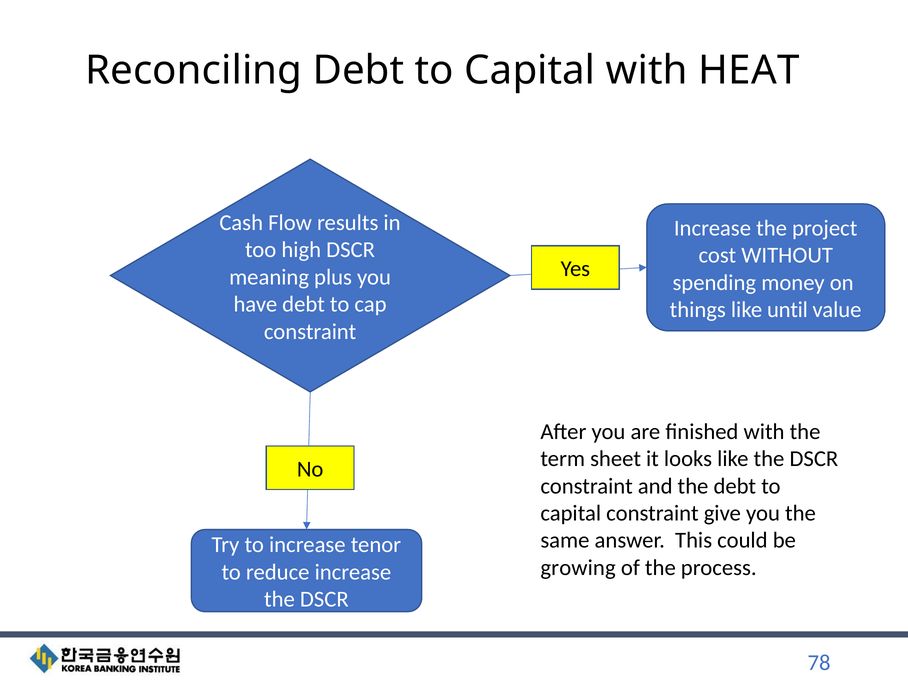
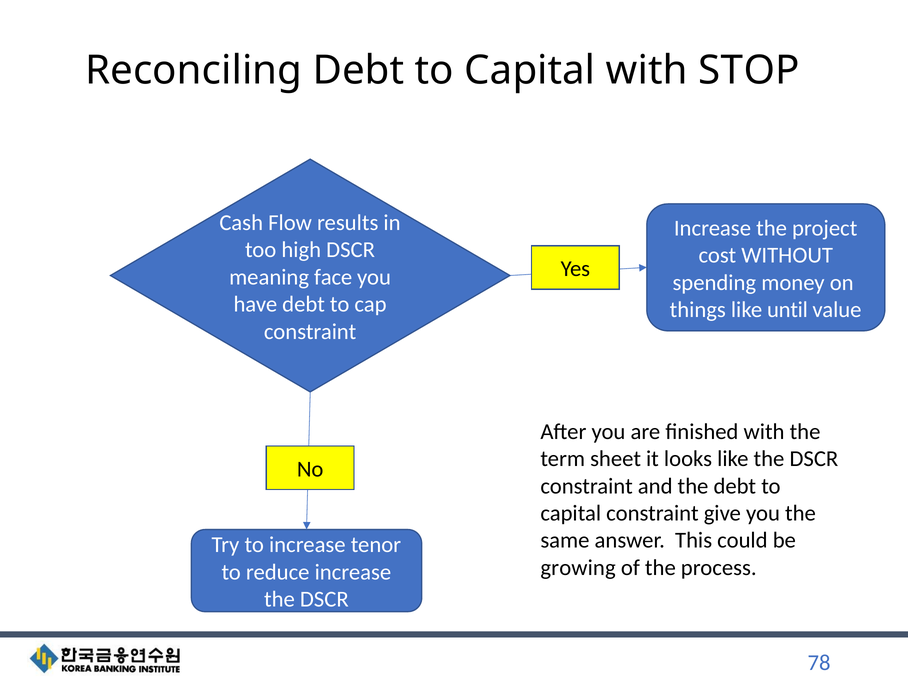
HEAT: HEAT -> STOP (749, 70)
plus: plus -> face (333, 277)
